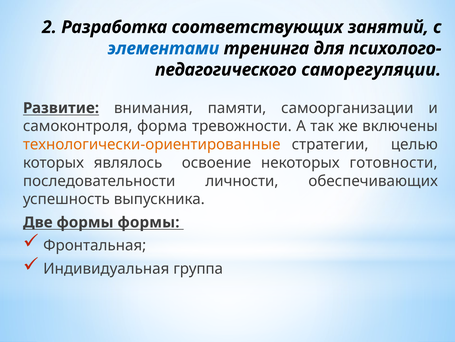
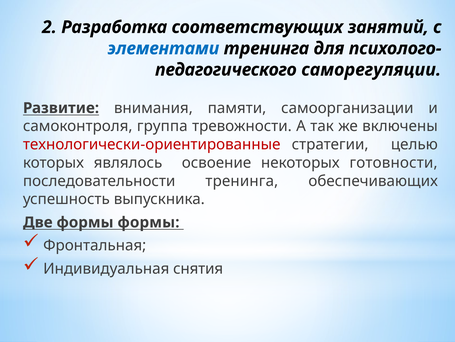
форма: форма -> группа (162, 126)
технологически-ориентированные colour: orange -> red (152, 144)
последовательности личности: личности -> тренинга (242, 181)
группа: группа -> снятия (198, 268)
